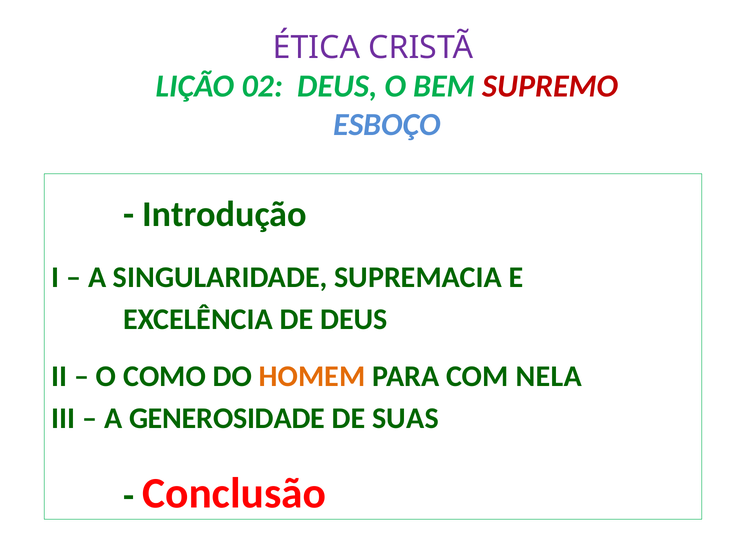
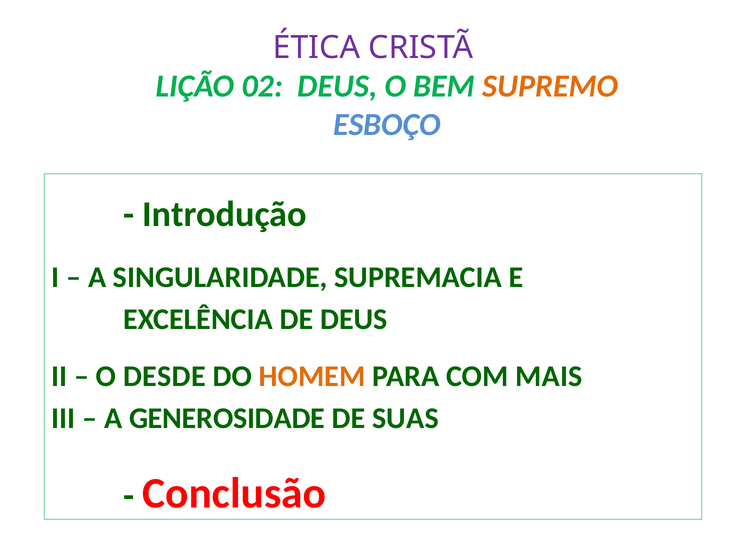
SUPREMO colour: red -> orange (550, 86)
COMO: COMO -> DESDE (164, 377)
NELA: NELA -> MAIS (549, 377)
